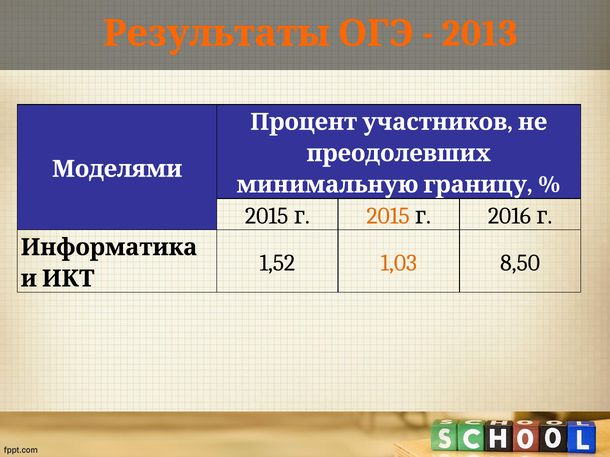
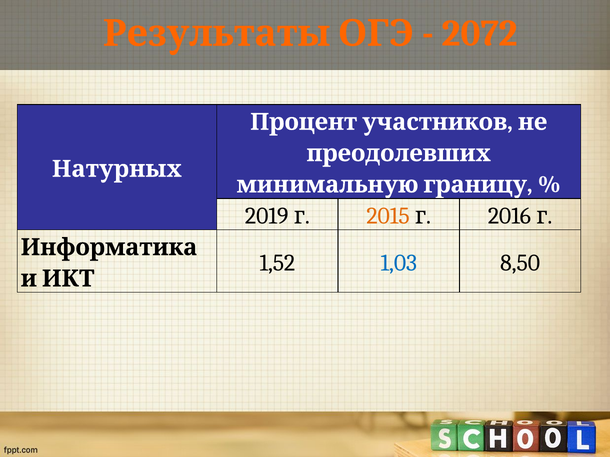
2013: 2013 -> 2072 (480, 34)
Моделями: Моделями -> Натурных (117, 169)
2015: 2015 -> 2019 (267, 216)
1,03 colour: orange -> blue (399, 263)
